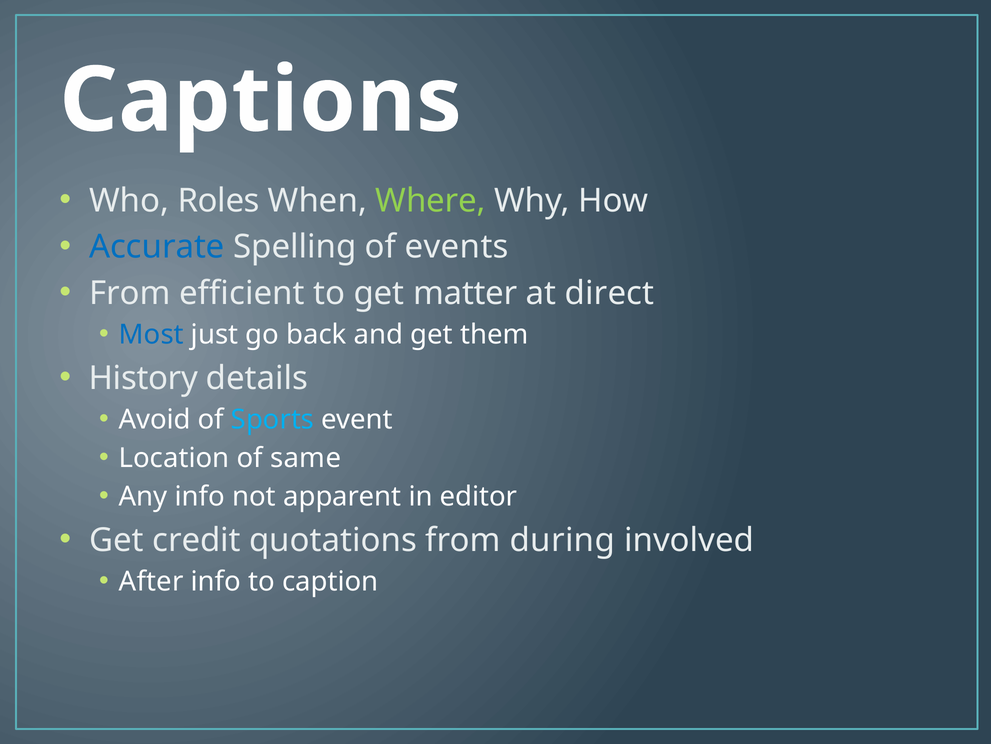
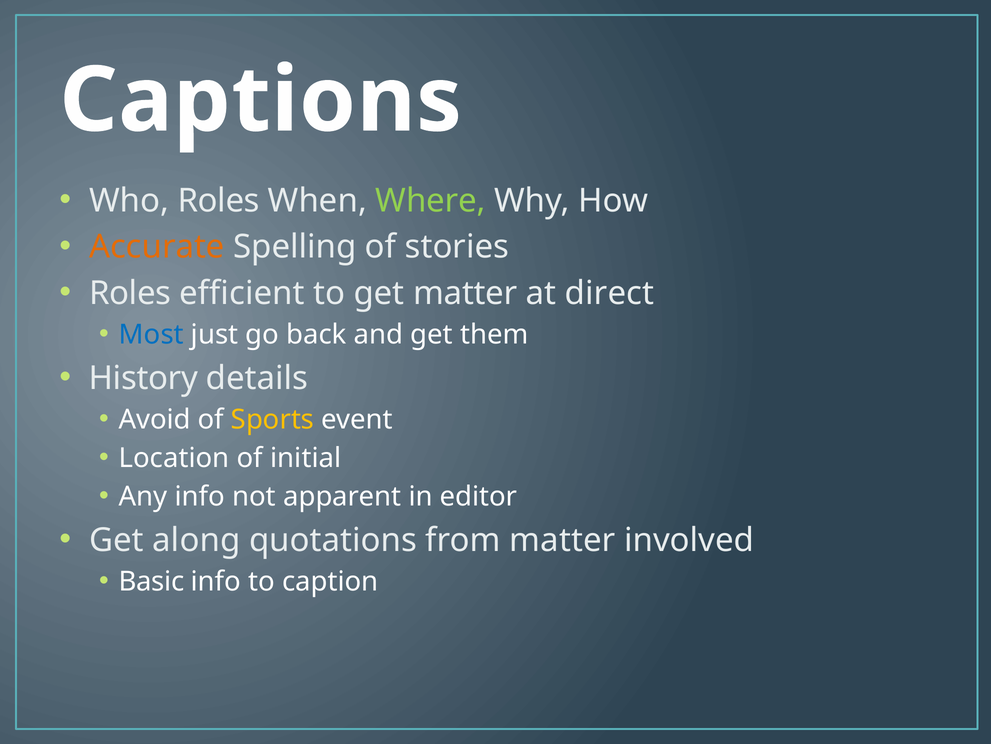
Accurate colour: blue -> orange (157, 247)
events: events -> stories (457, 247)
From: From -> Roles (130, 293)
Sports colour: light blue -> yellow (273, 419)
same: same -> initial (306, 458)
credit: credit -> along (196, 540)
from during: during -> matter (562, 540)
After: After -> Basic (151, 581)
